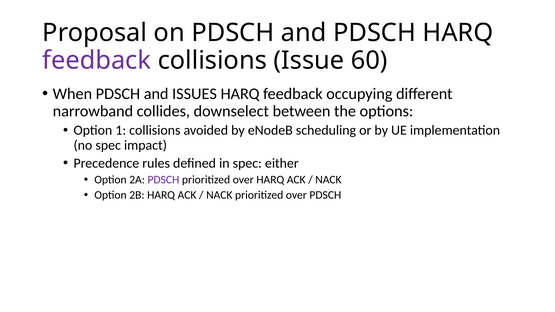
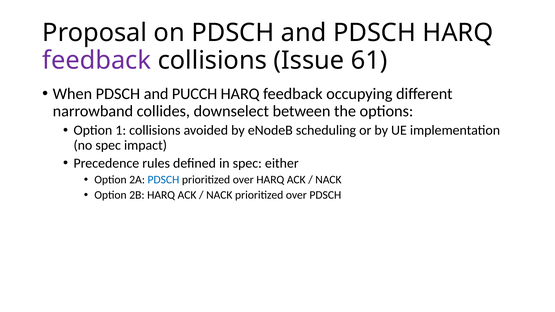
60: 60 -> 61 (369, 60)
ISSUES: ISSUES -> PUCCH (195, 94)
PDSCH colour: purple -> blue (163, 180)
